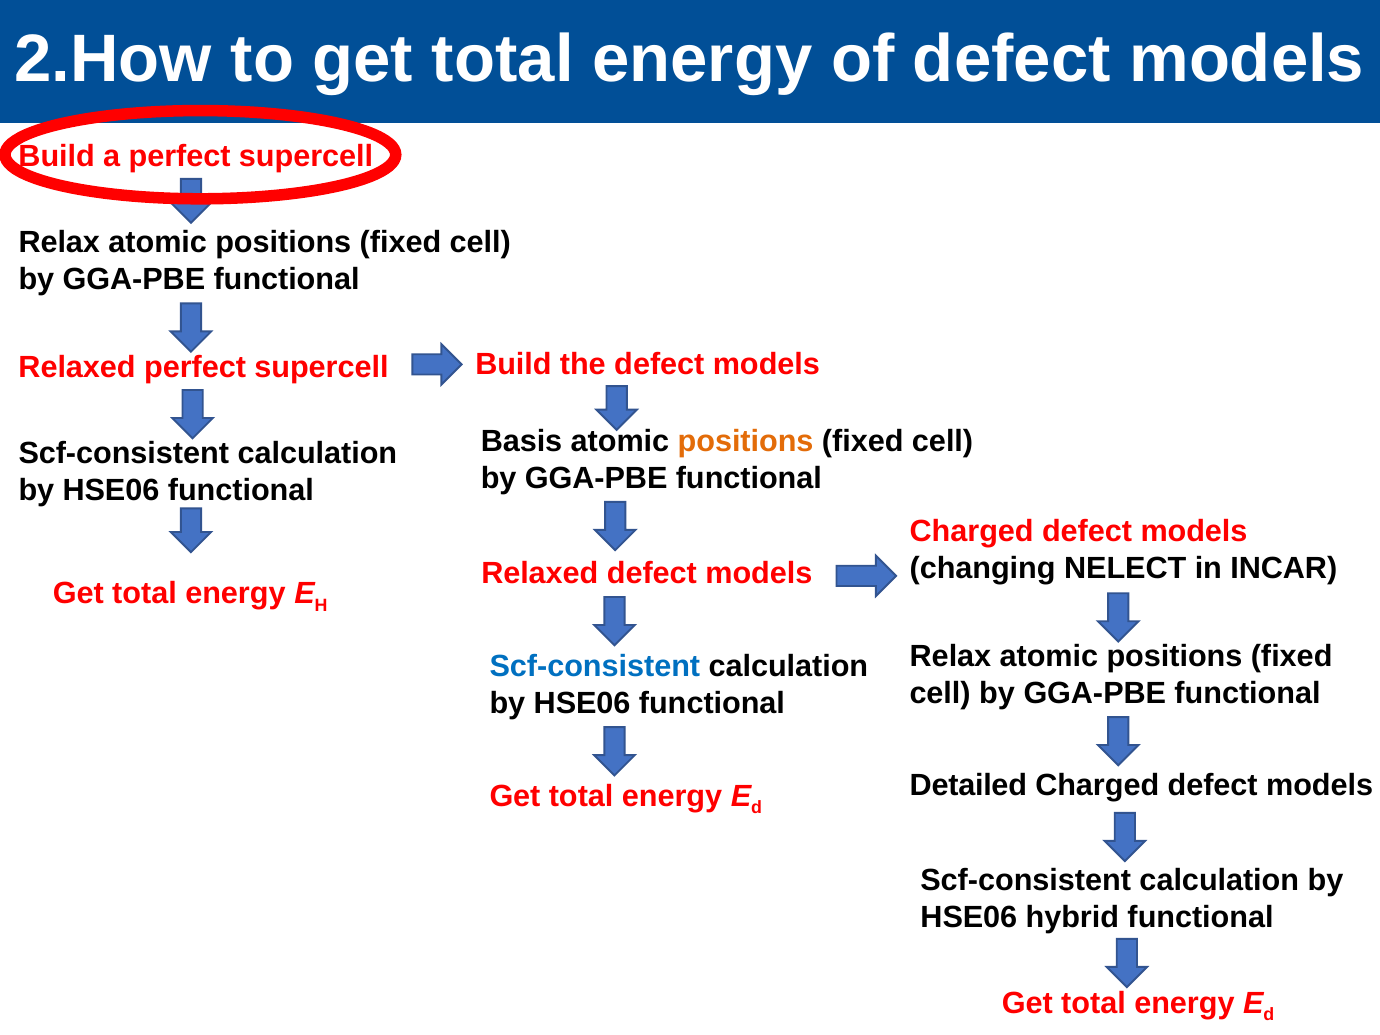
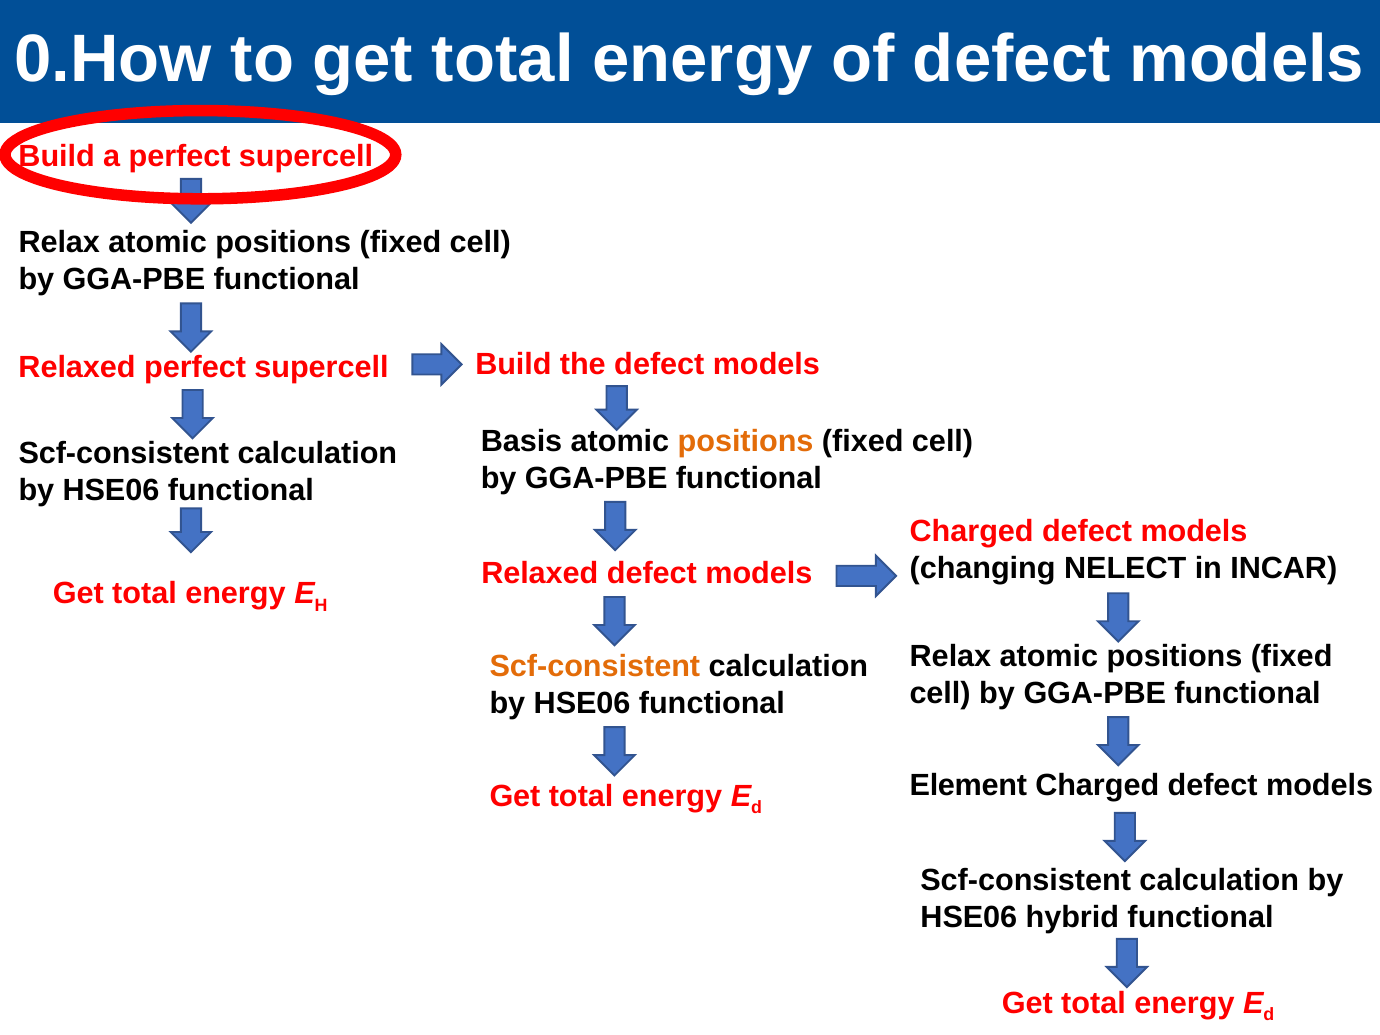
2.How: 2.How -> 0.How (113, 60)
Scf-consistent colour: blue -> orange (595, 666)
Detailed: Detailed -> Element (968, 786)
